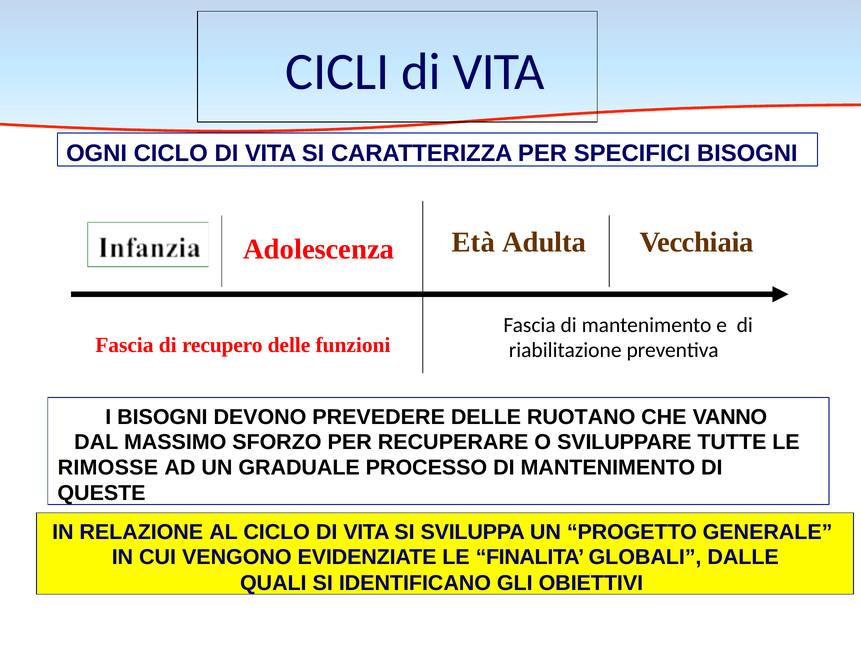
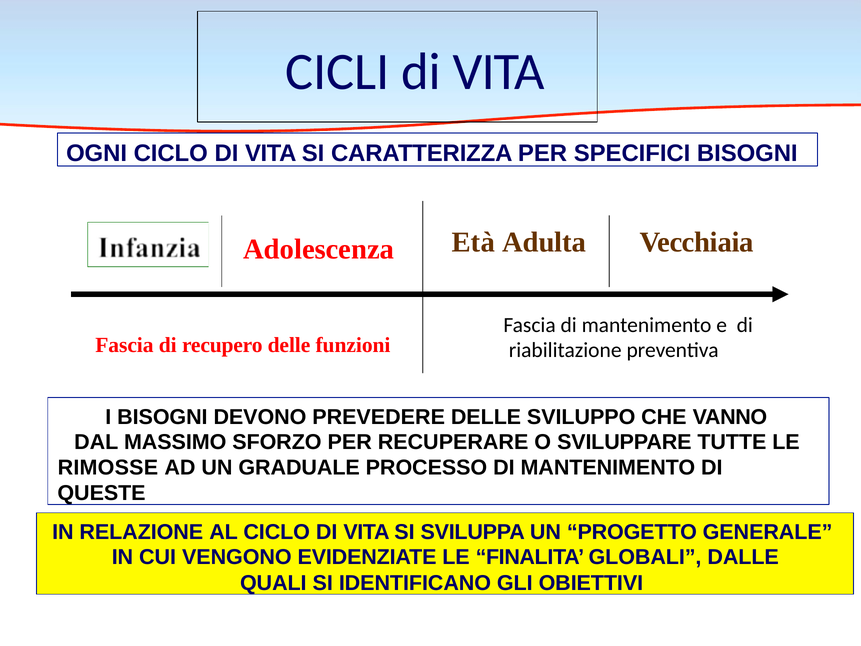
RUOTANO: RUOTANO -> SVILUPPO (581, 417)
